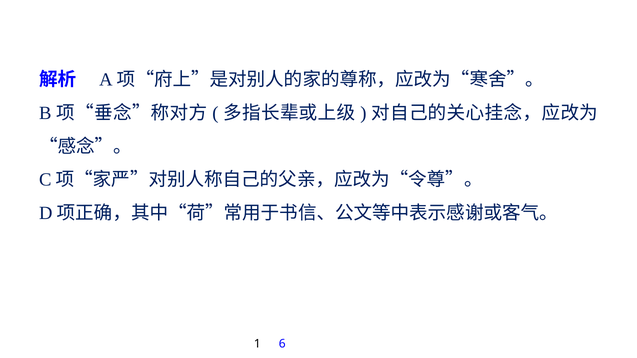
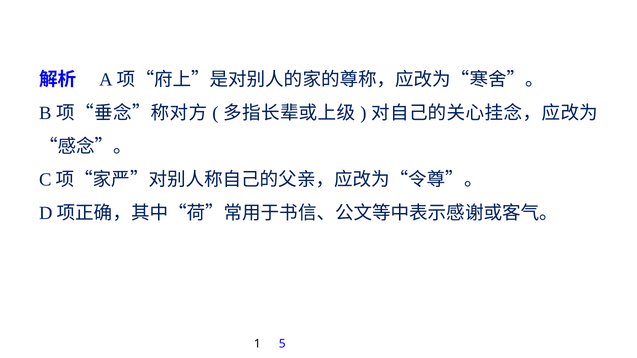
6: 6 -> 5 (282, 344)
